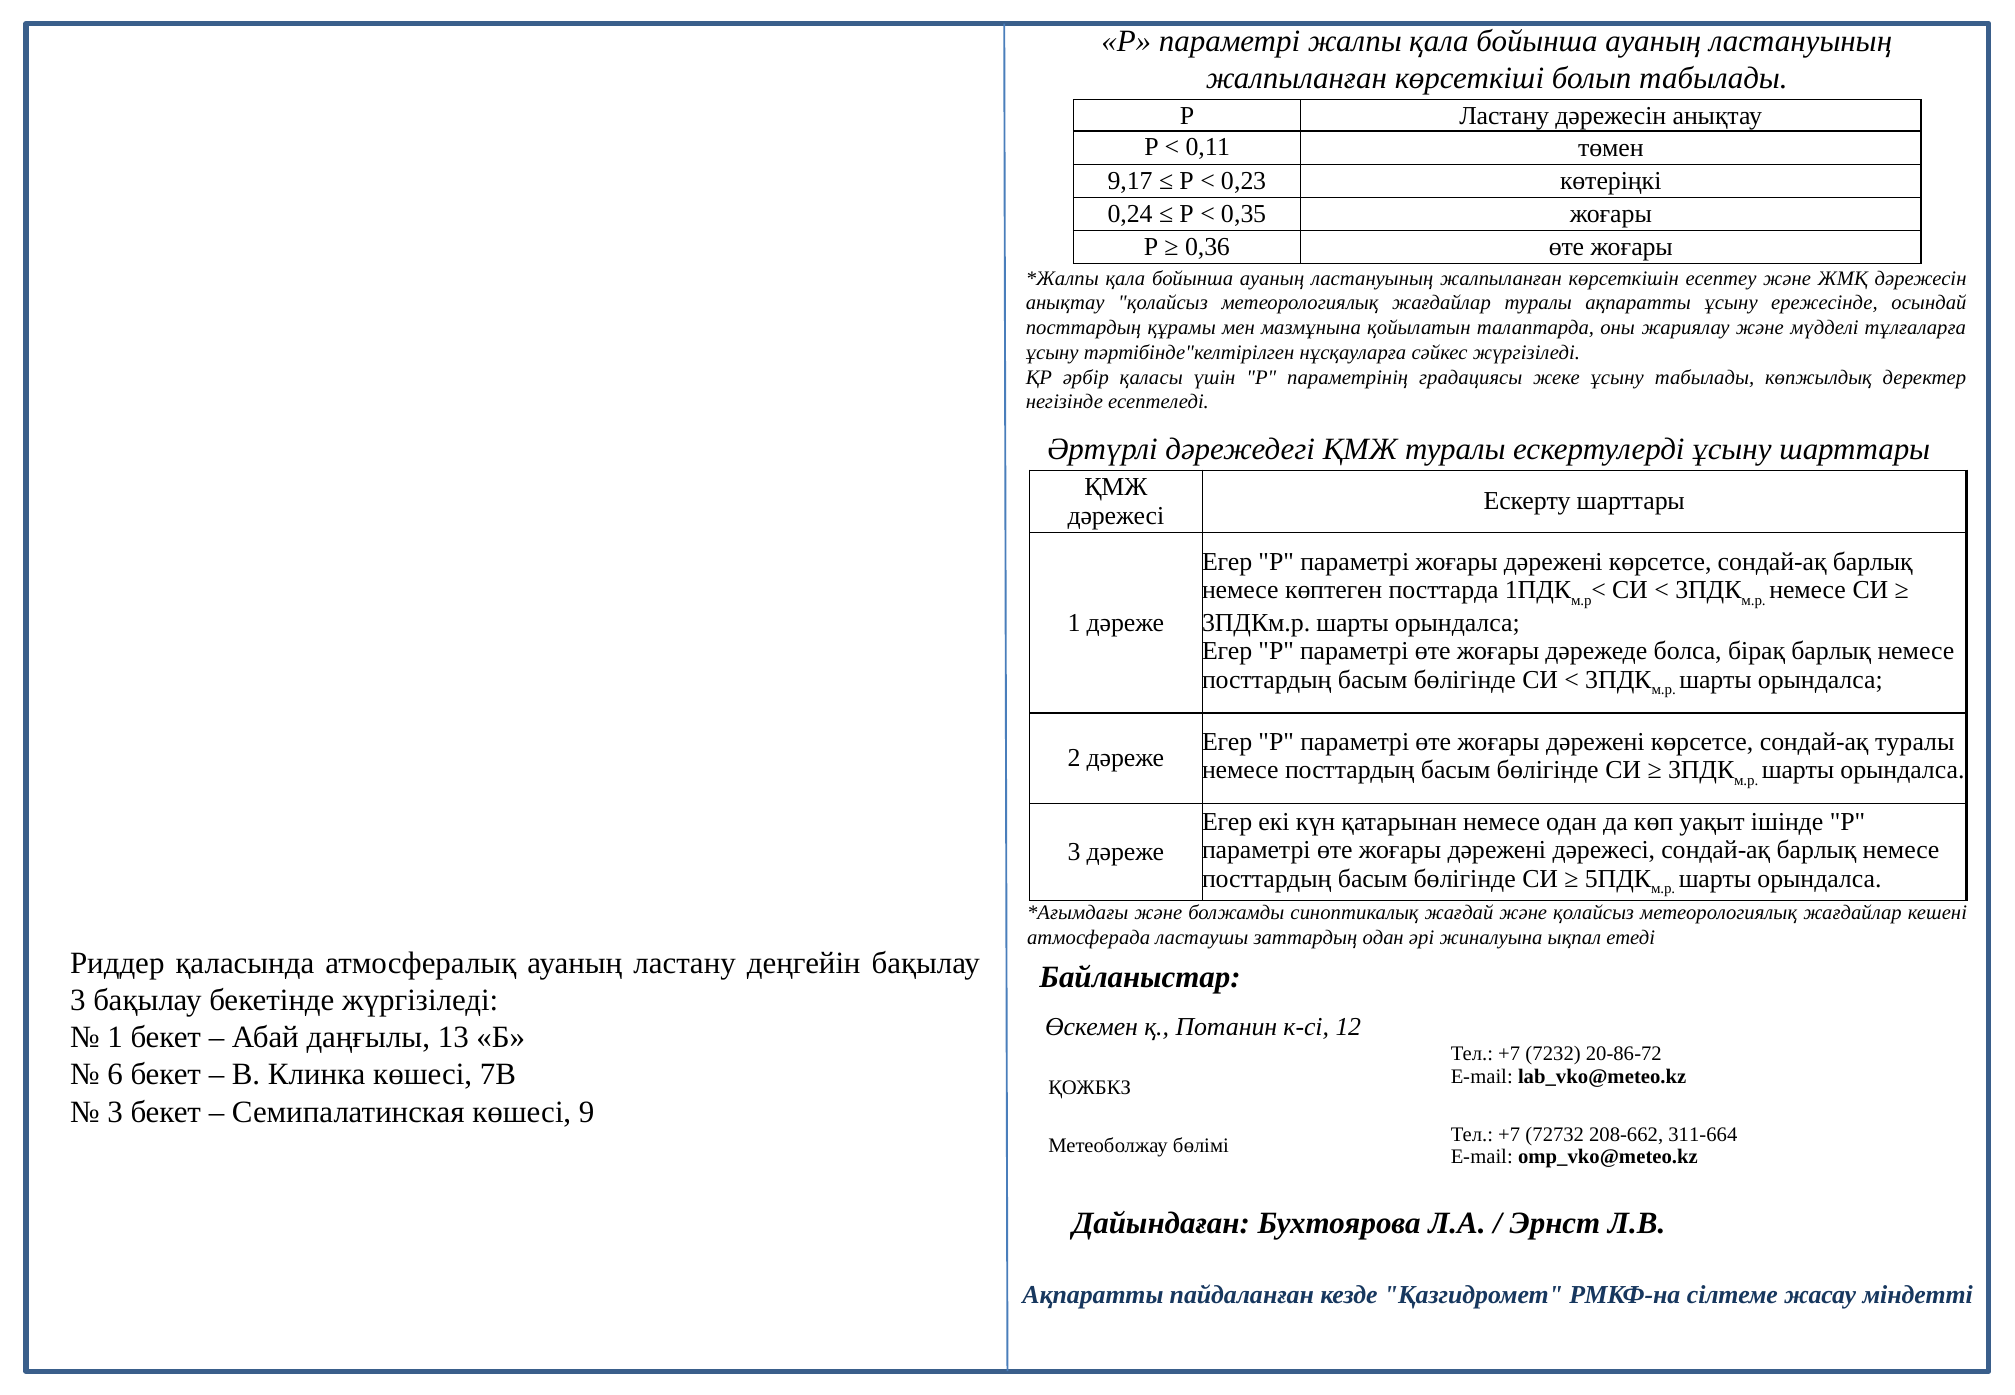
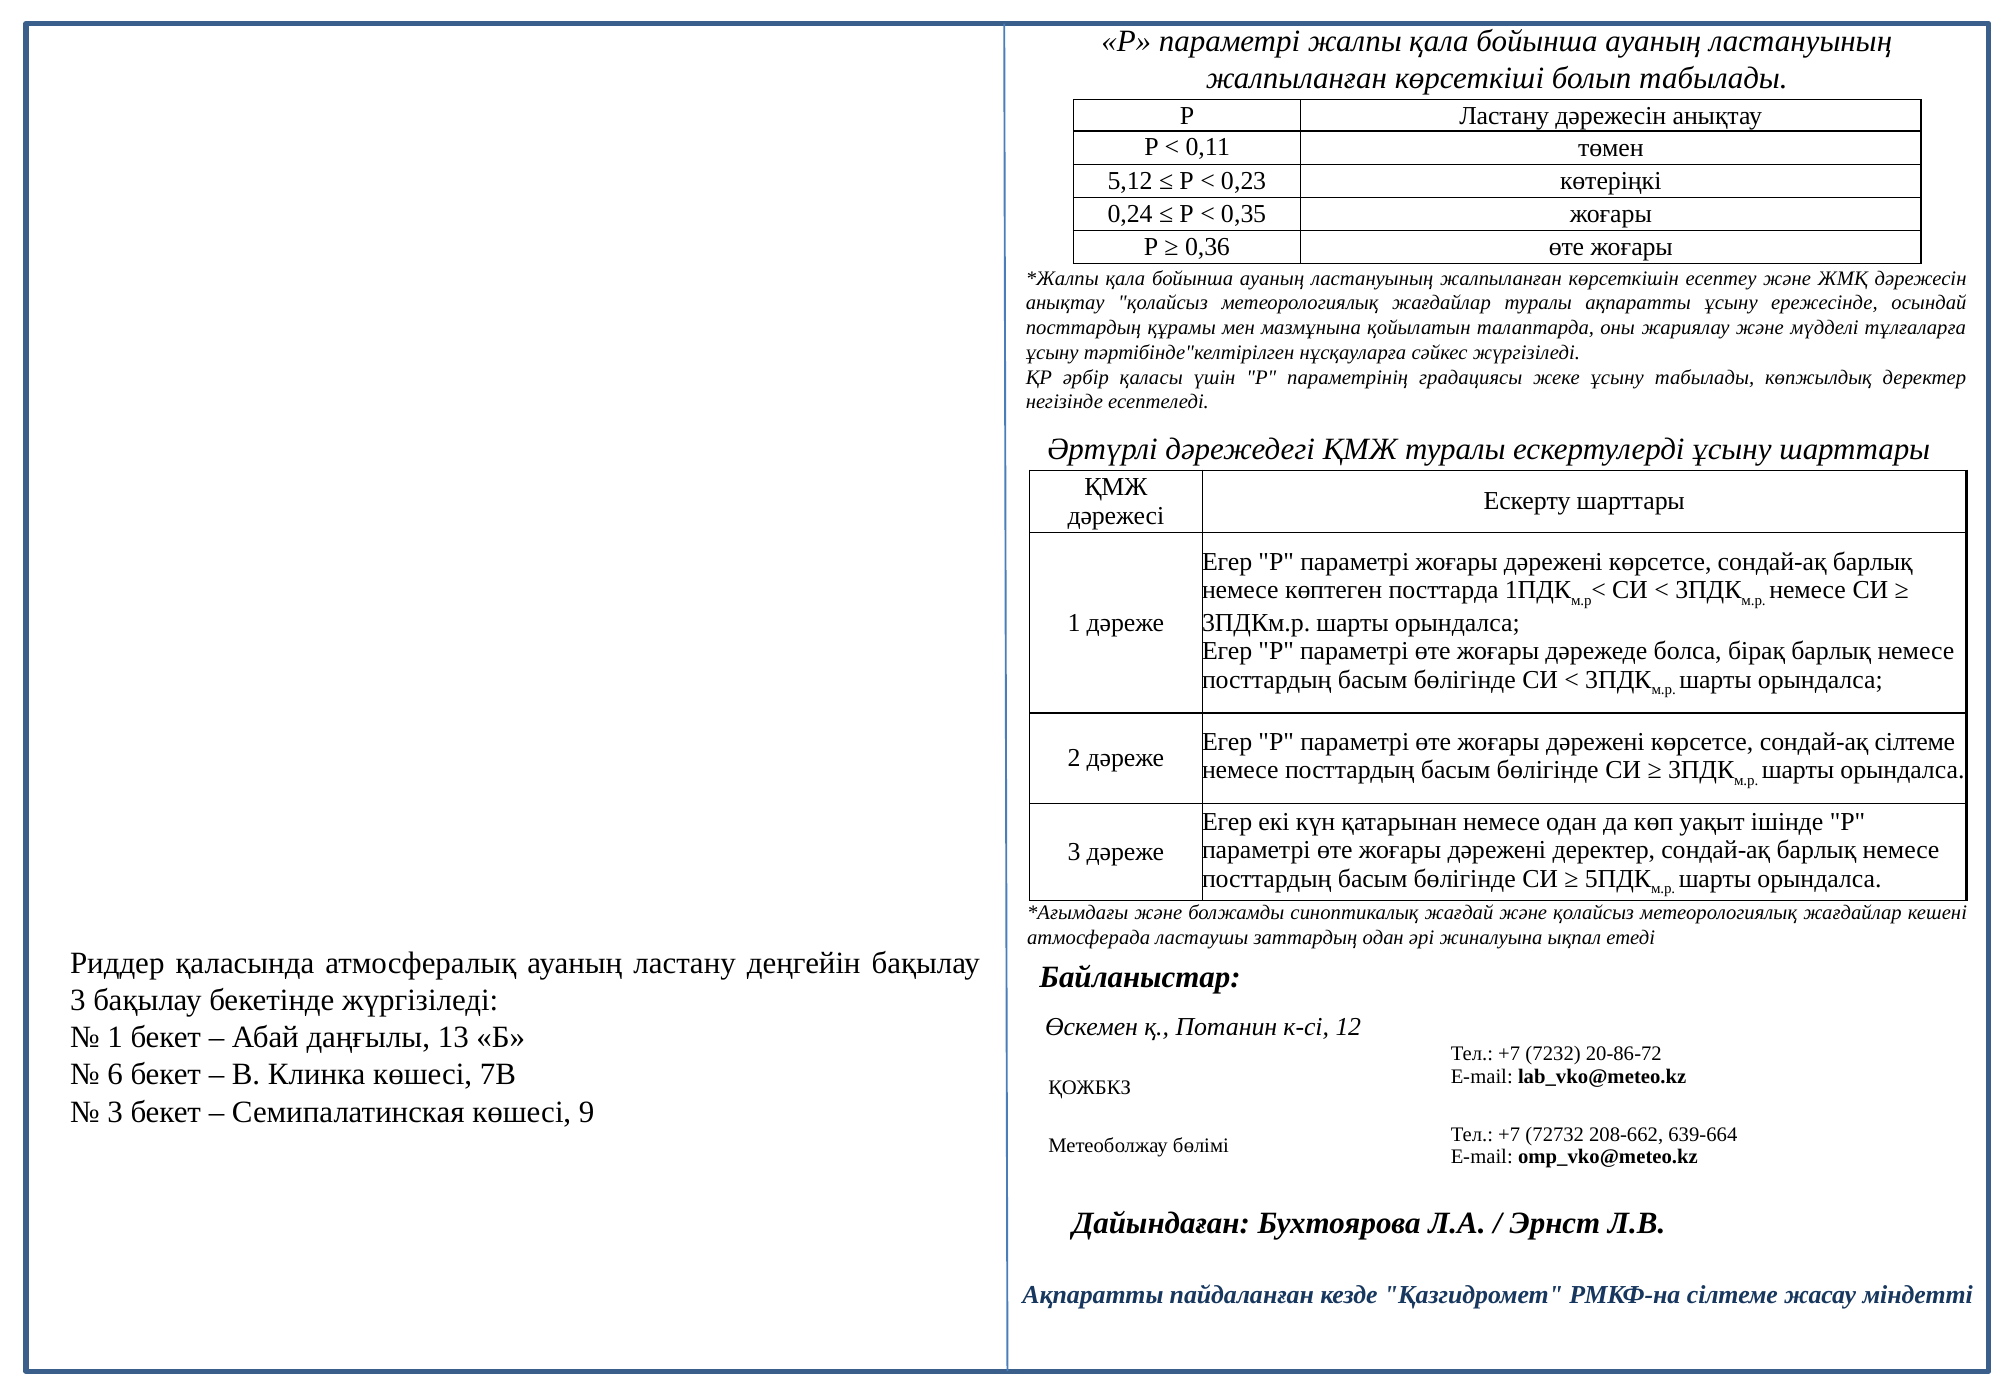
9,17: 9,17 -> 5,12 (1130, 181)
сондай-ақ туралы: туралы -> сілтеме (1915, 742)
дәрежені дәрежесі: дәрежесі -> деректер (1604, 850)
311-664: 311-664 -> 639-664 (1703, 1134)
